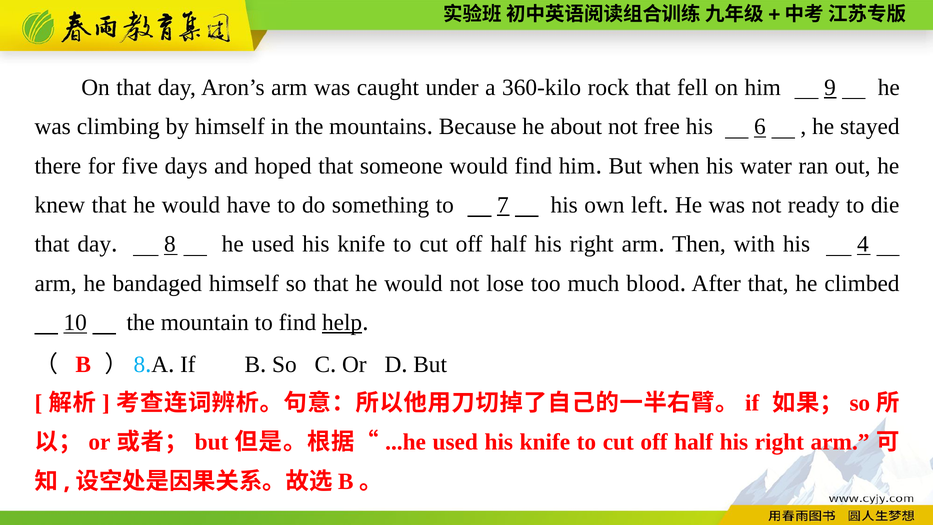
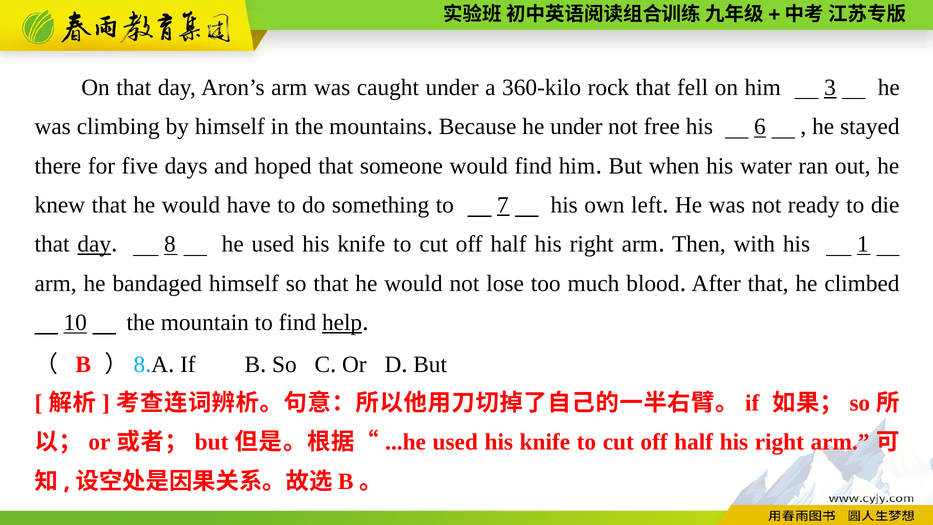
9: 9 -> 3 (830, 87)
he about: about -> under (576, 127)
day underline: none -> present (94, 244)
4: 4 -> 1 (863, 244)
